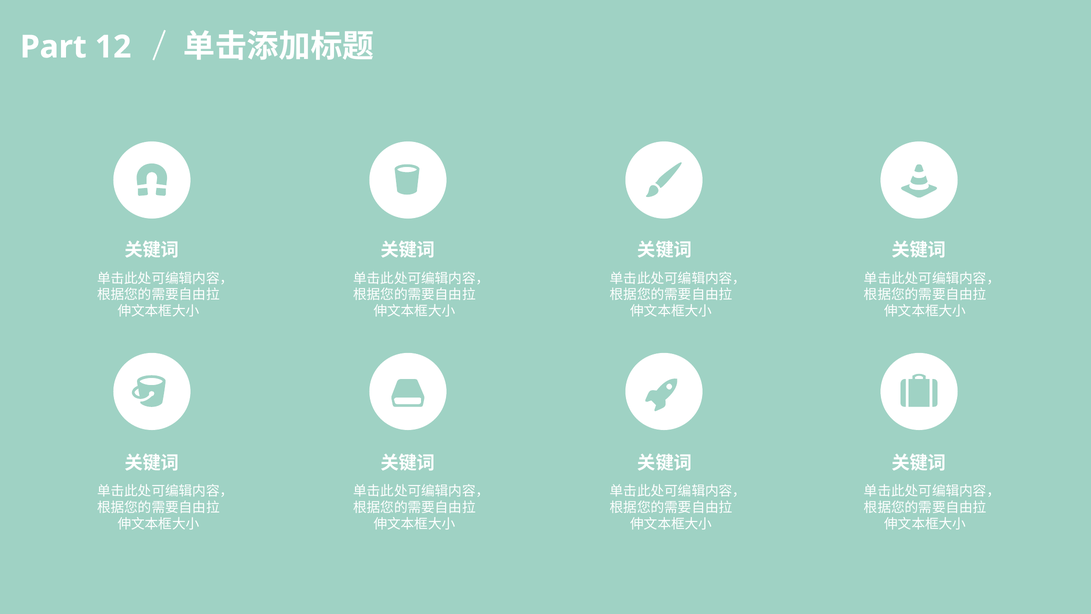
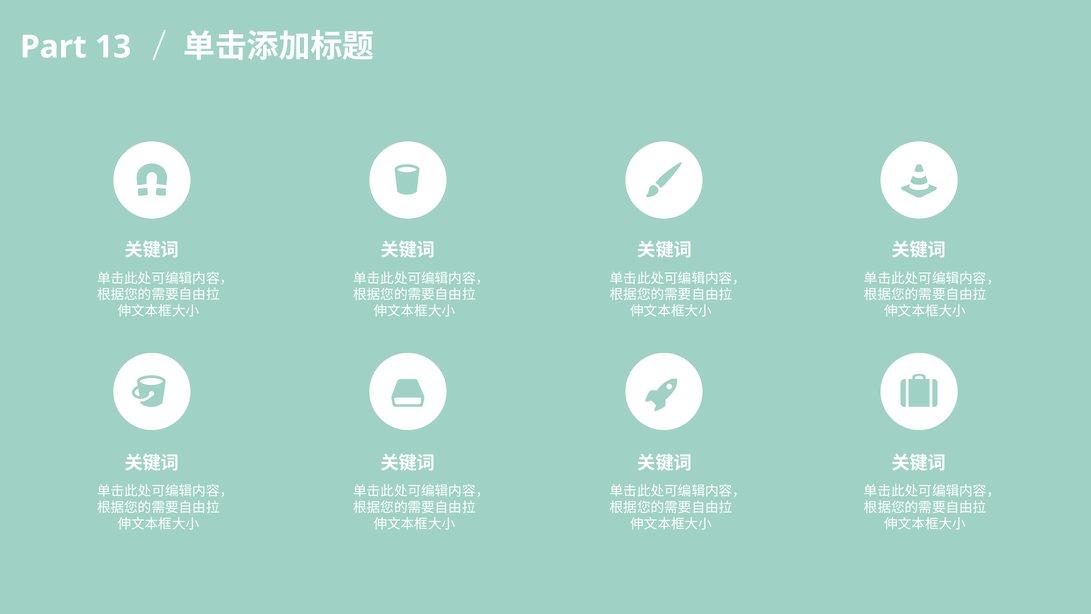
12: 12 -> 13 (113, 47)
